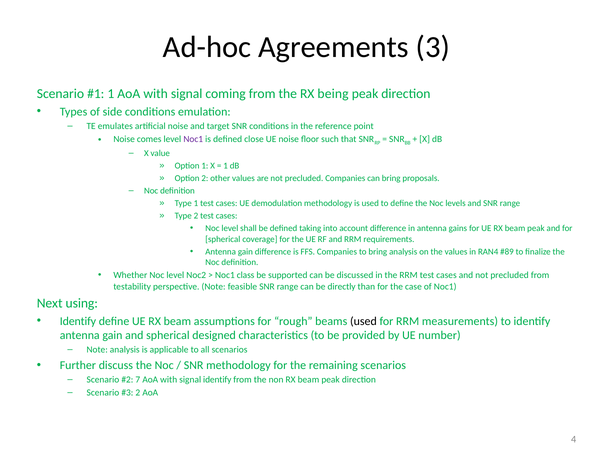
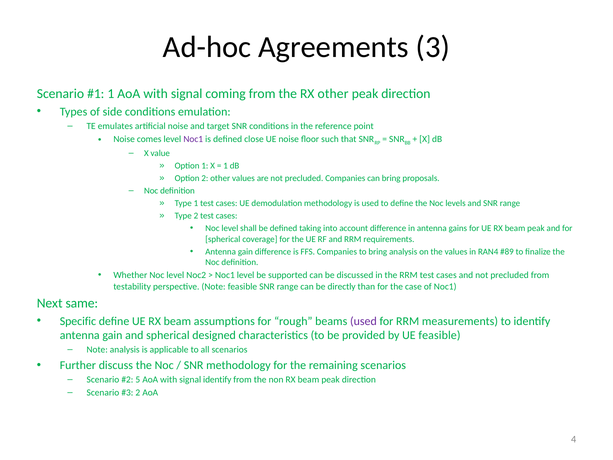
RX being: being -> other (333, 94)
Noc1 class: class -> level (246, 275)
using: using -> same (82, 303)
Identify: Identify -> Specific (78, 321)
used colour: black -> purple (363, 321)
UE number: number -> feasible (439, 335)
7: 7 -> 5 (138, 380)
